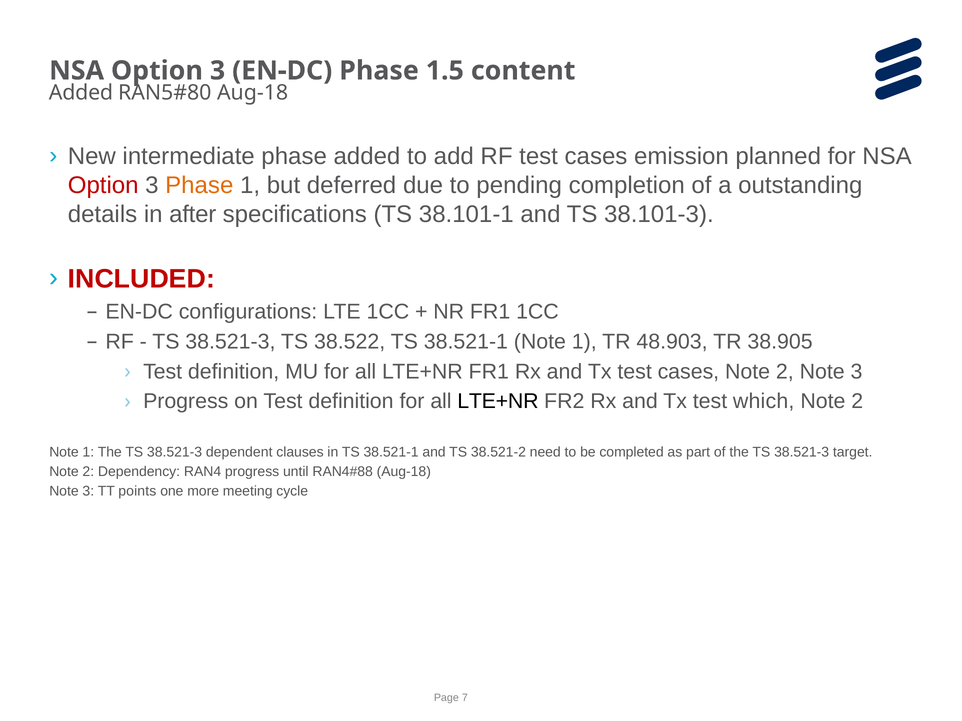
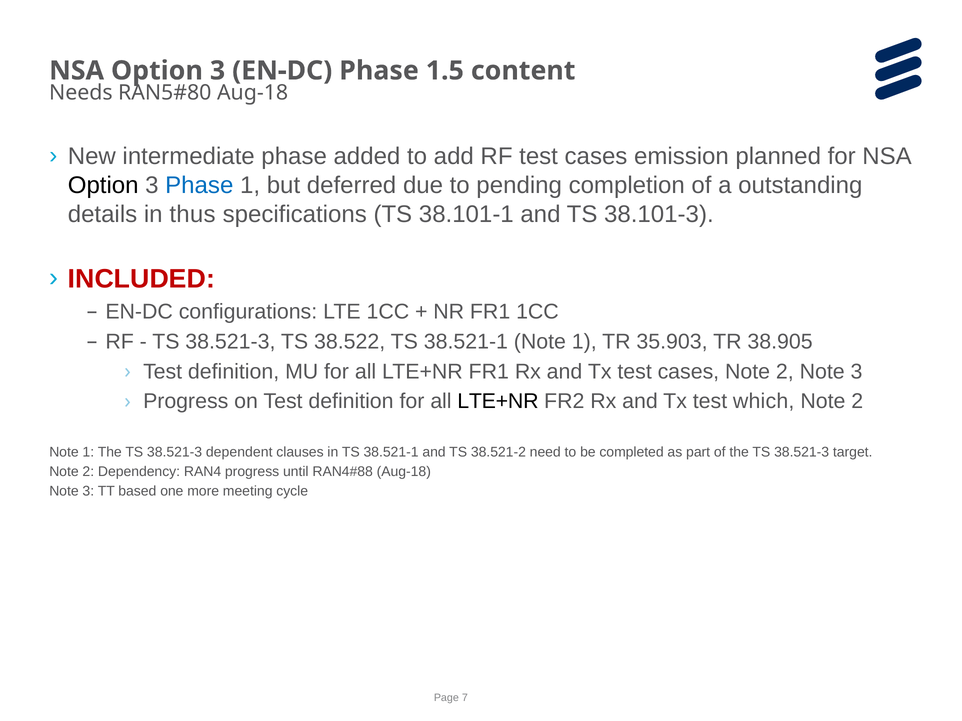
Added: Added -> Needs (81, 93)
Option colour: red -> black (103, 185)
Phase colour: orange -> blue (199, 185)
after: after -> thus (192, 214)
48.903: 48.903 -> 35.903 (672, 342)
points: points -> based (137, 492)
